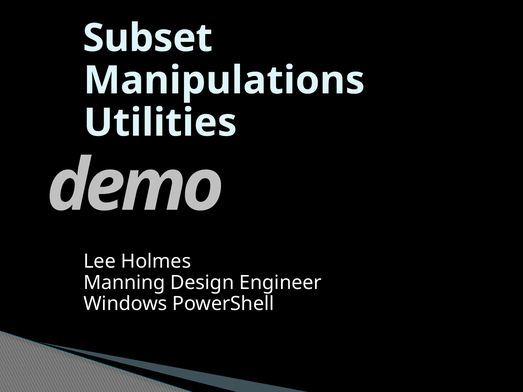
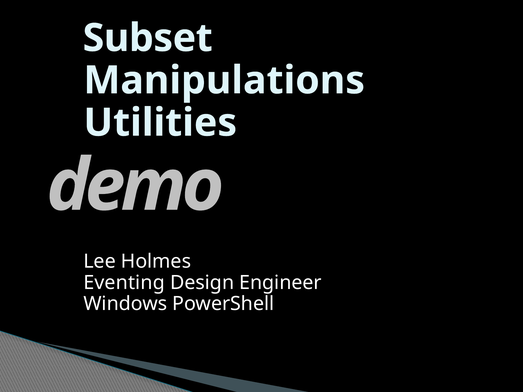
Manning: Manning -> Eventing (124, 283)
